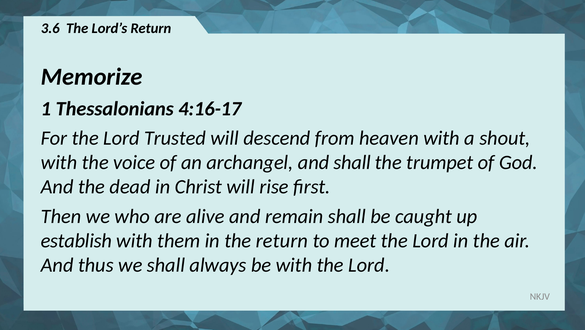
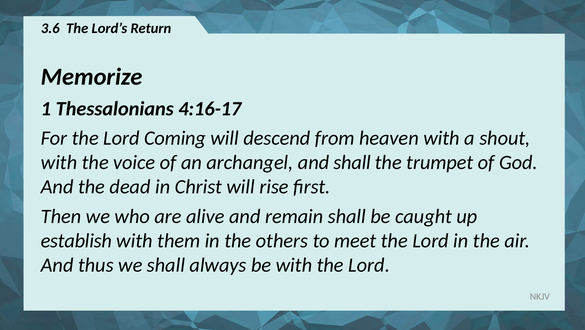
Trusted: Trusted -> Coming (175, 138)
the return: return -> others (282, 241)
